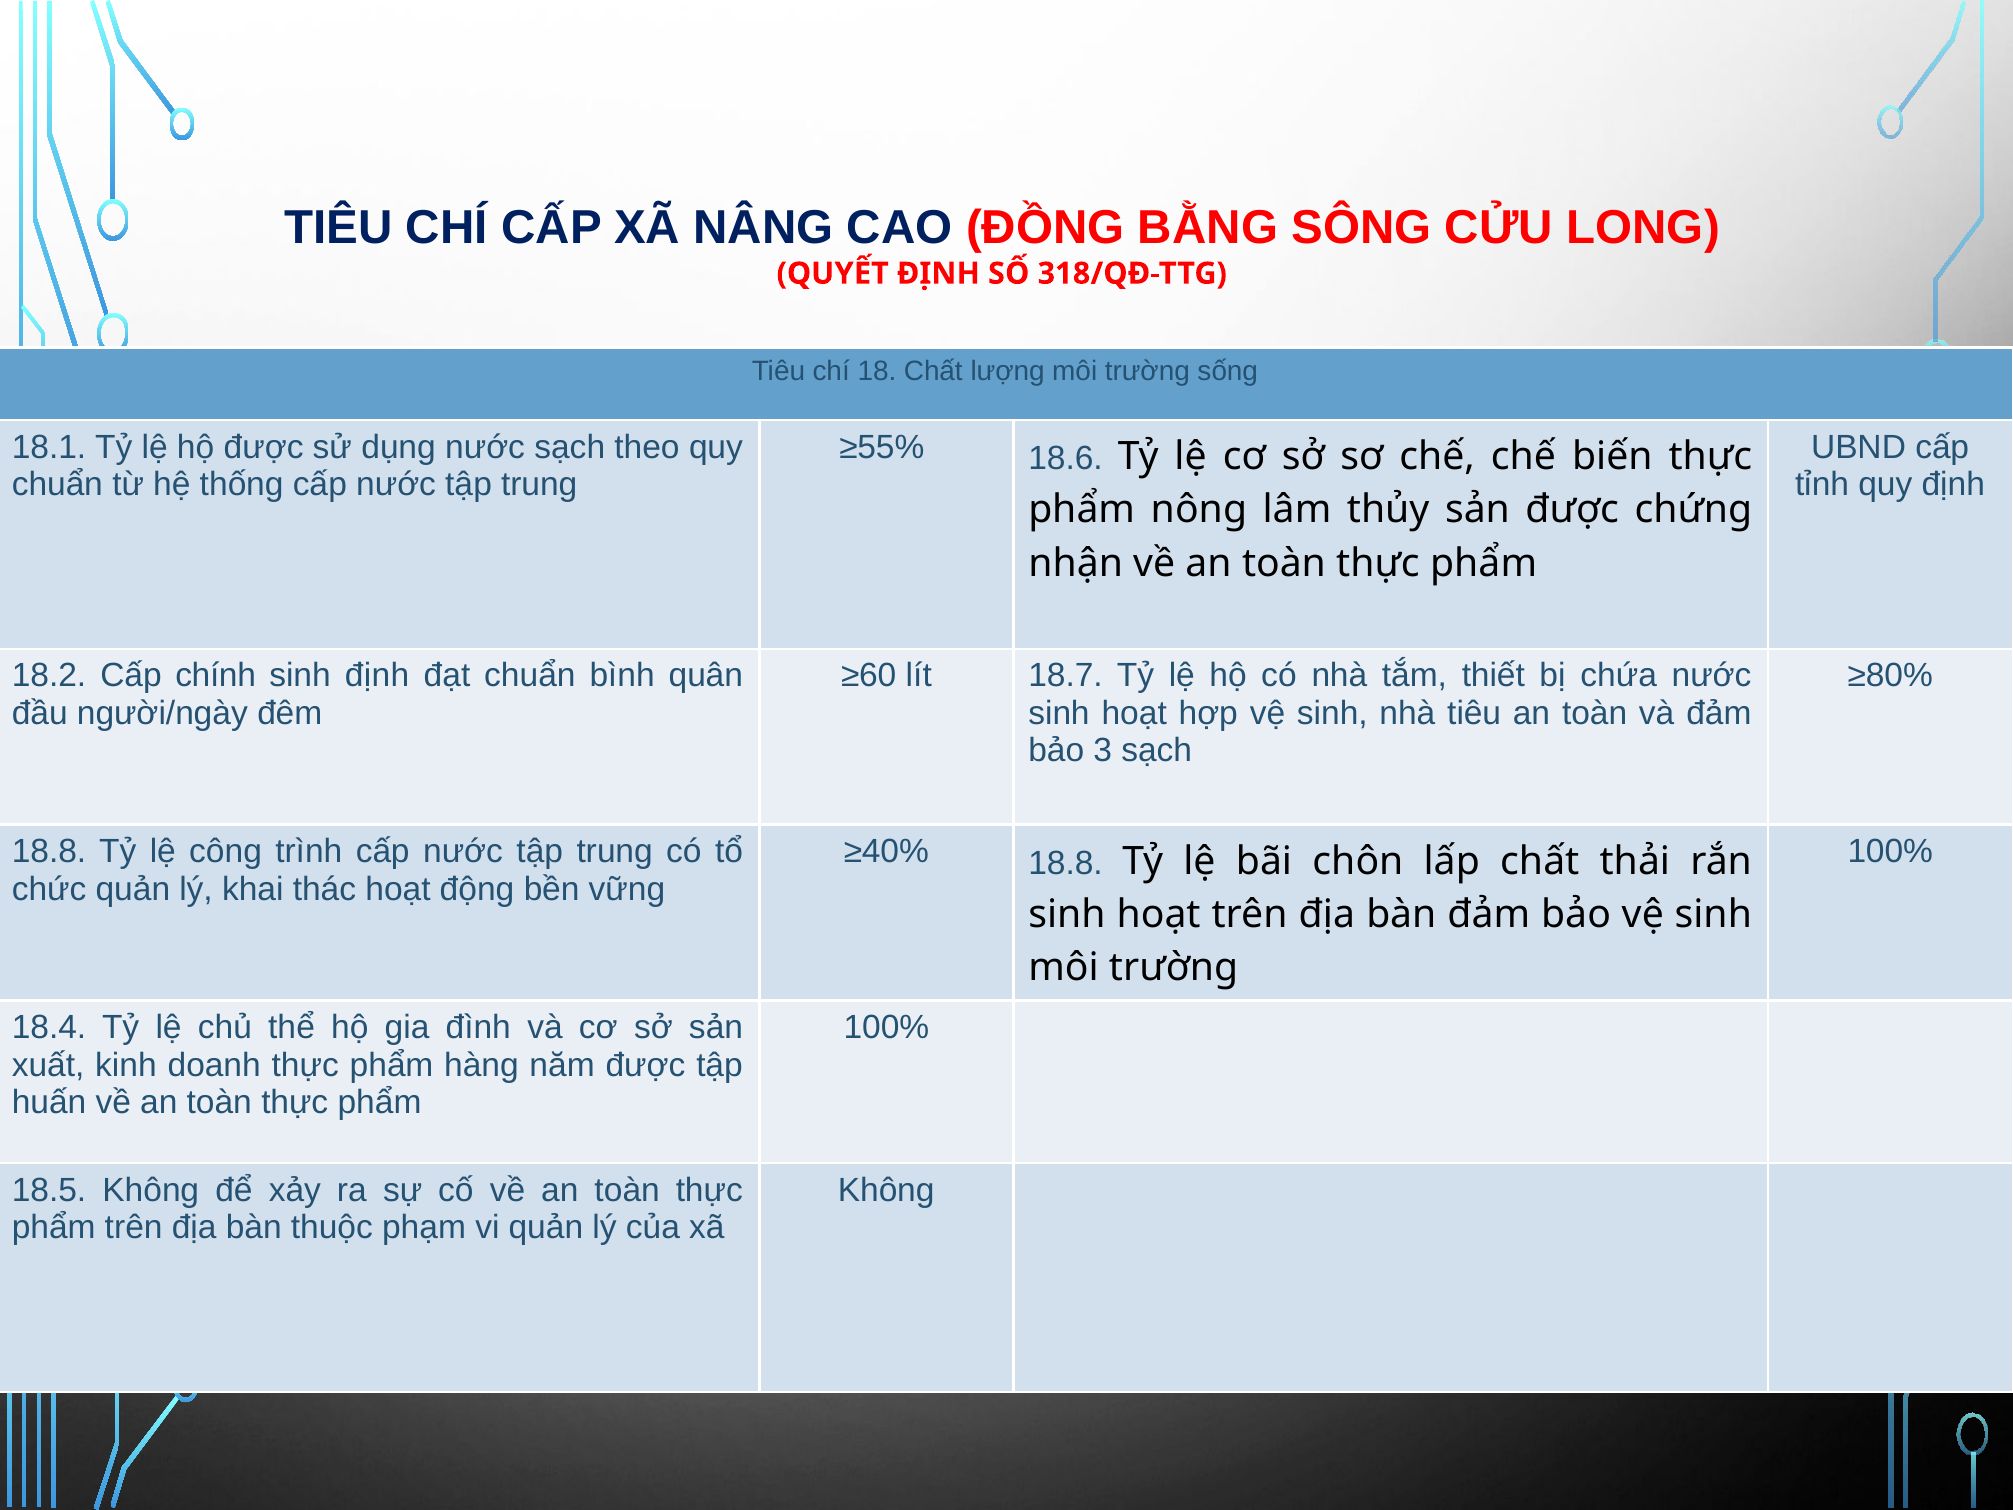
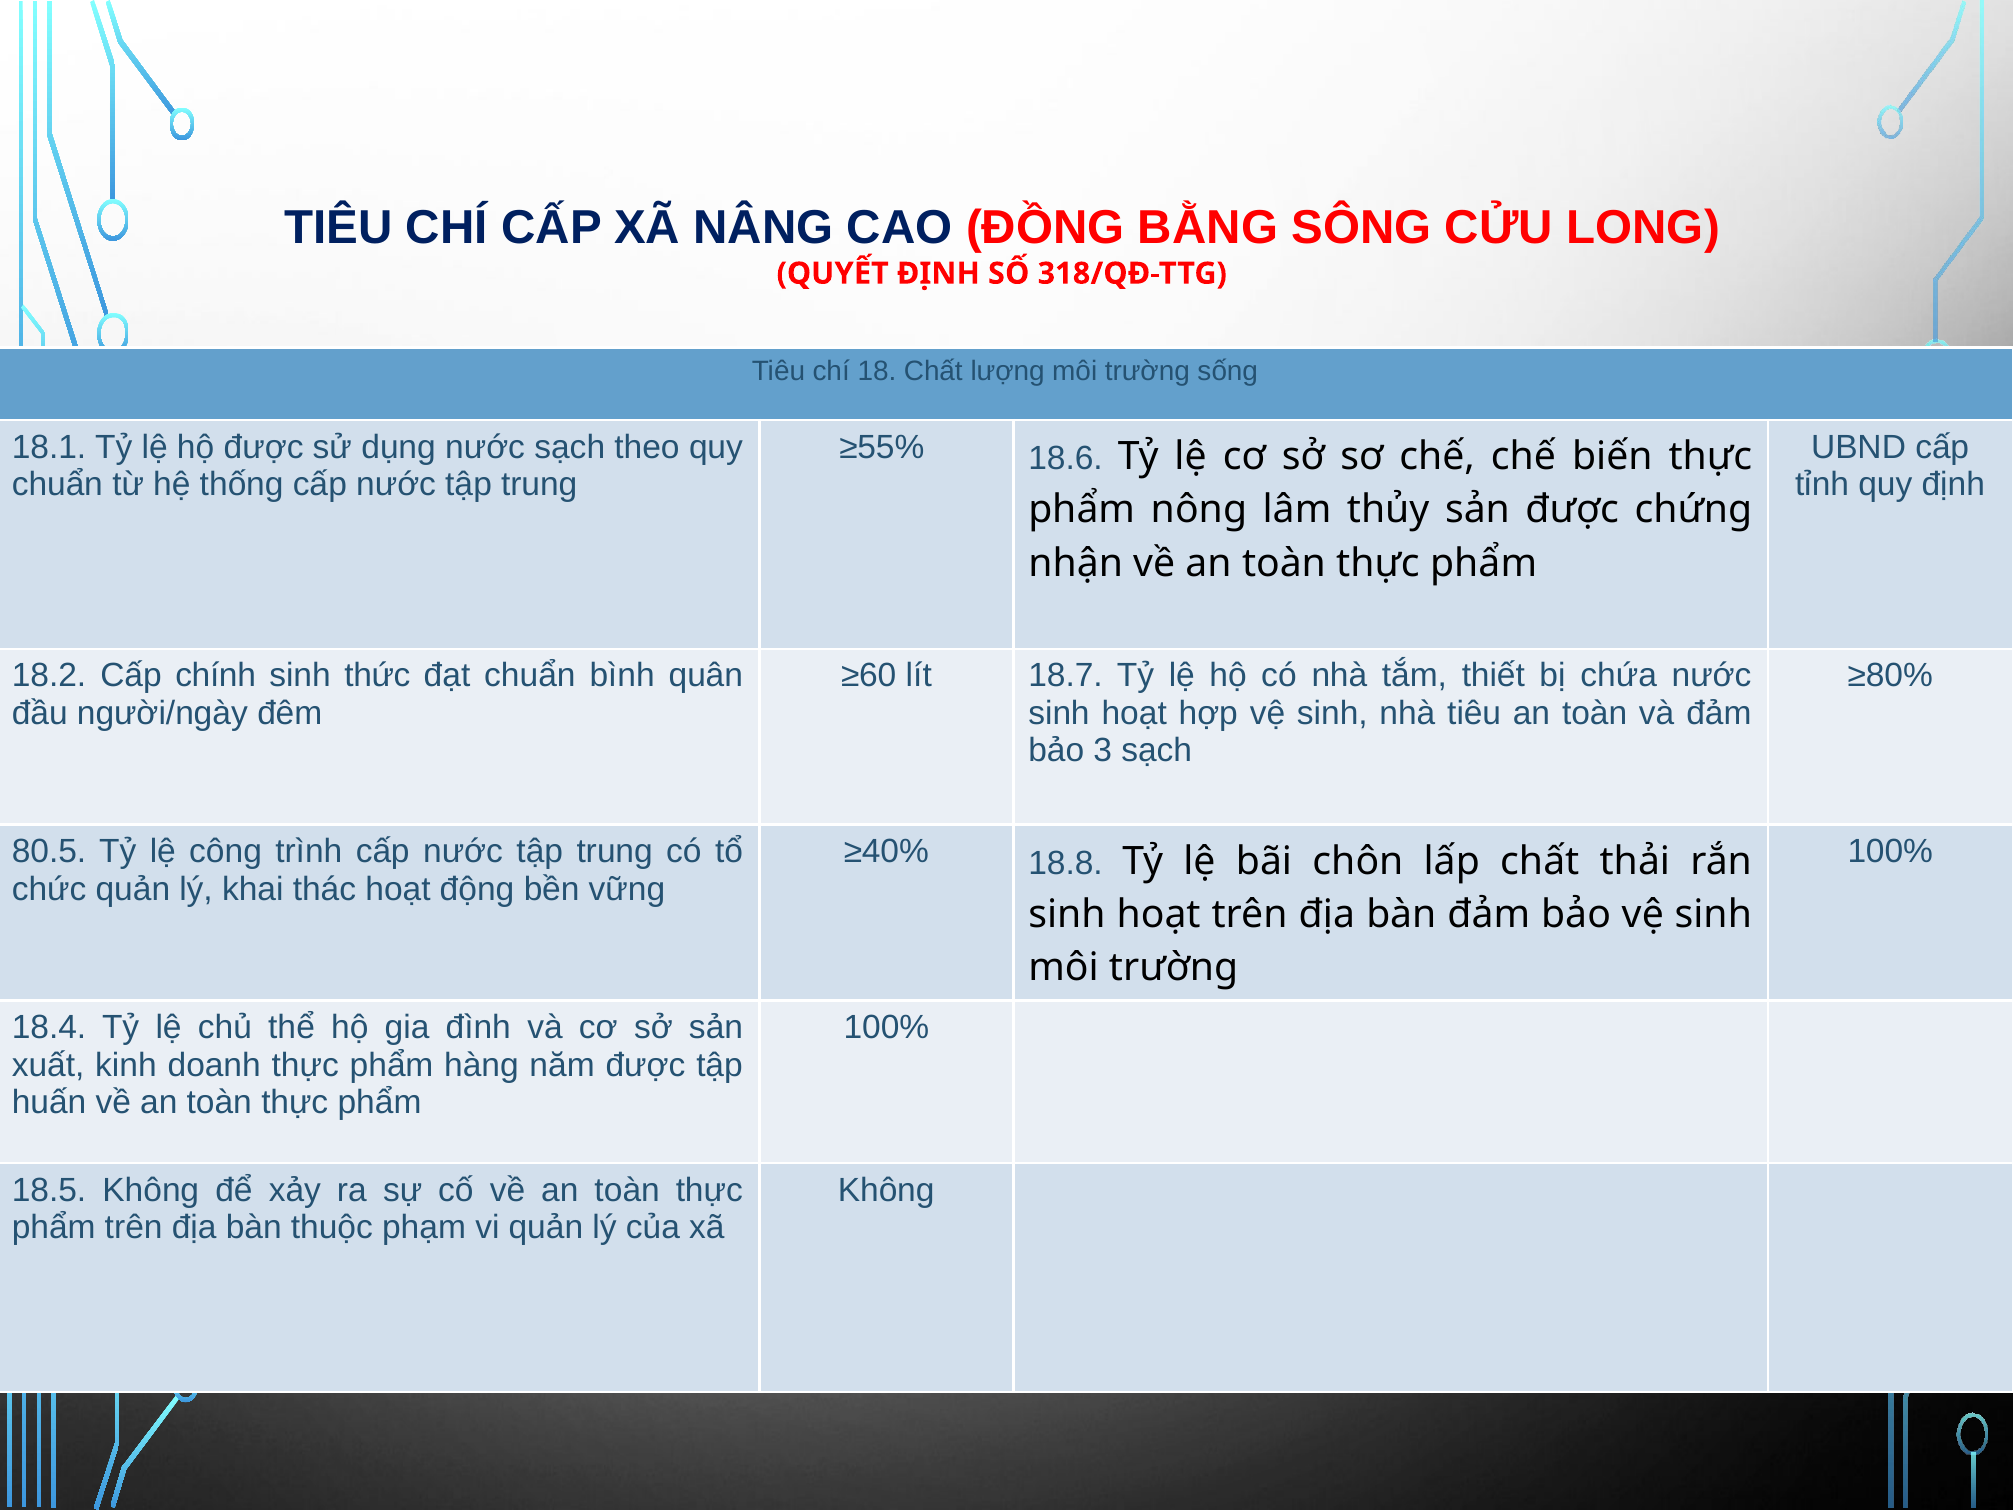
sinh định: định -> thức (377, 676)
18.8: 18.8 -> 80.5 (49, 851)
